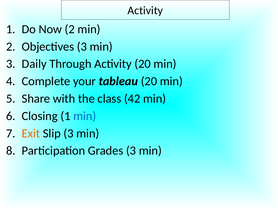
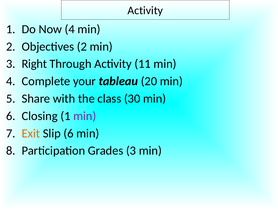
Now 2: 2 -> 4 (70, 29)
Objectives 3: 3 -> 2 (82, 46)
Daily: Daily -> Right (34, 64)
Activity 20: 20 -> 11 (143, 64)
42: 42 -> 30 (132, 98)
min colour: blue -> purple (85, 116)
Slip 3: 3 -> 6 (68, 133)
